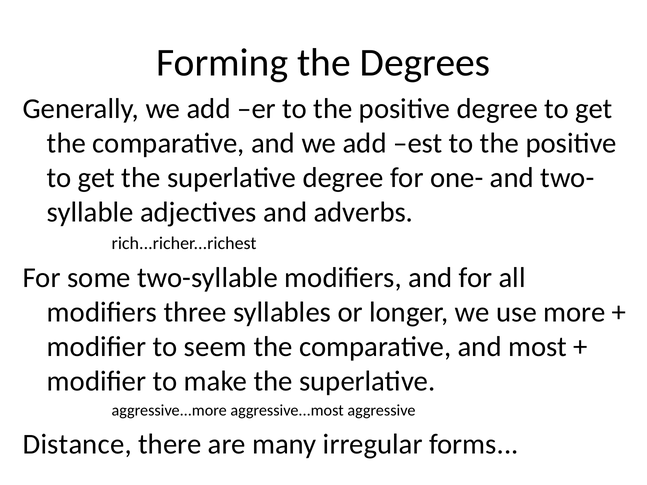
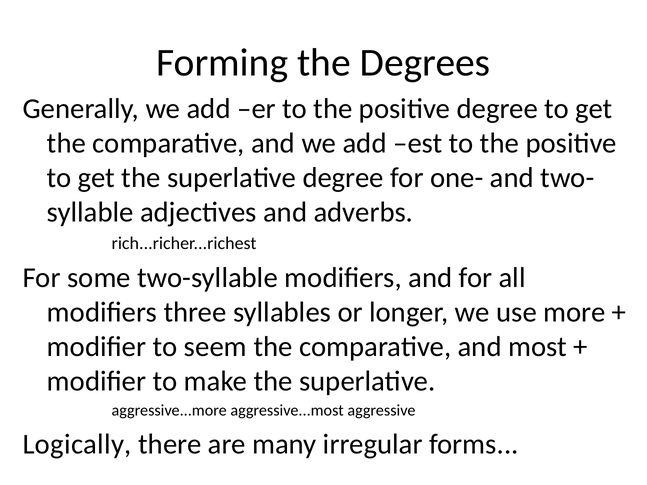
Distance: Distance -> Logically (77, 444)
